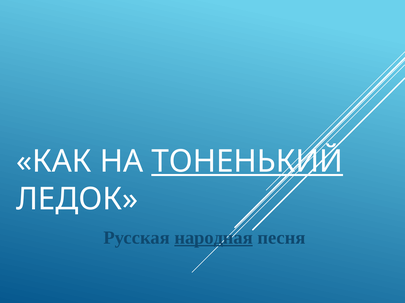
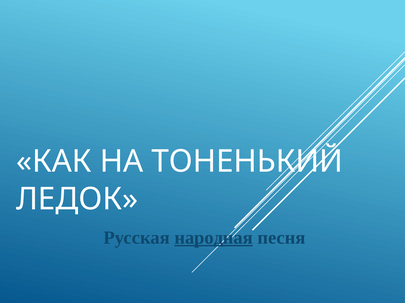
ТОНЕНЬКИЙ underline: present -> none (247, 162)
